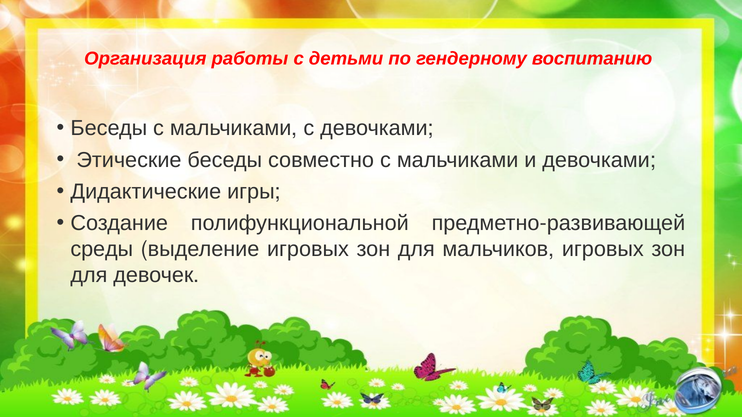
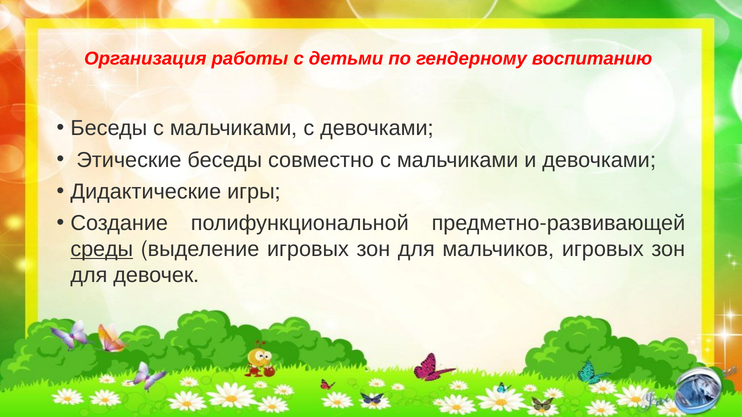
среды underline: none -> present (102, 249)
